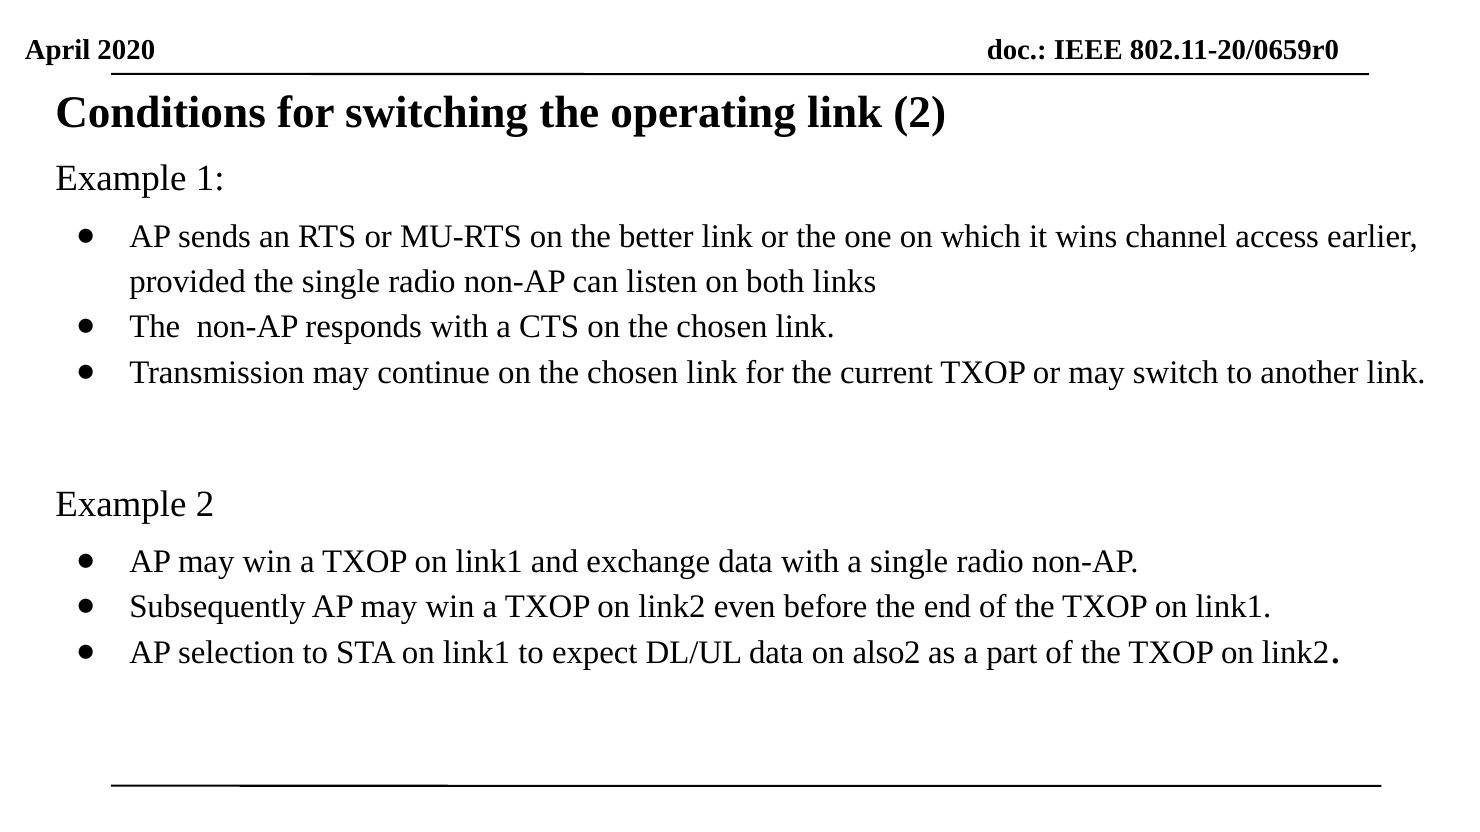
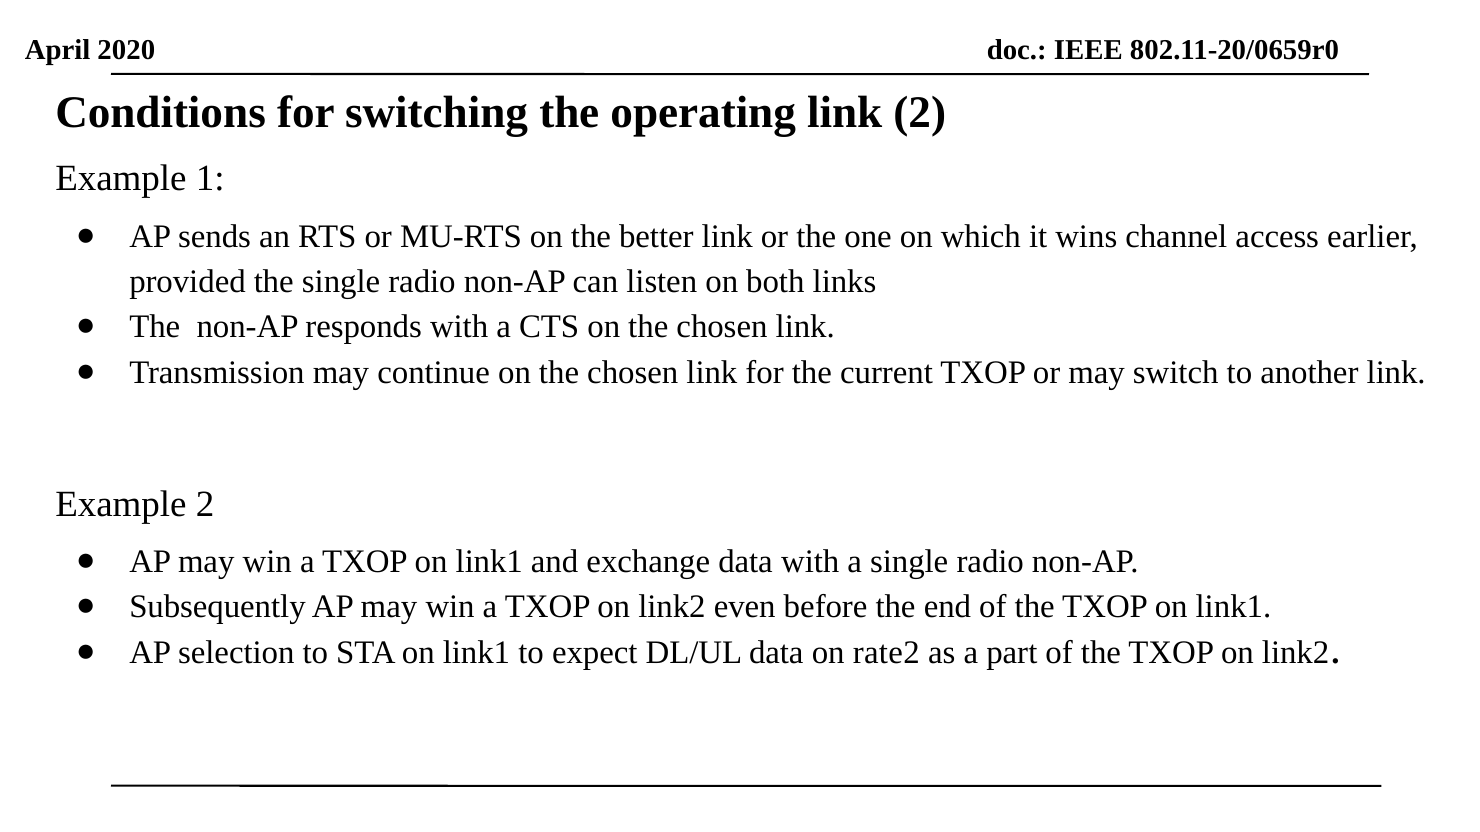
also2: also2 -> rate2 (886, 653)
